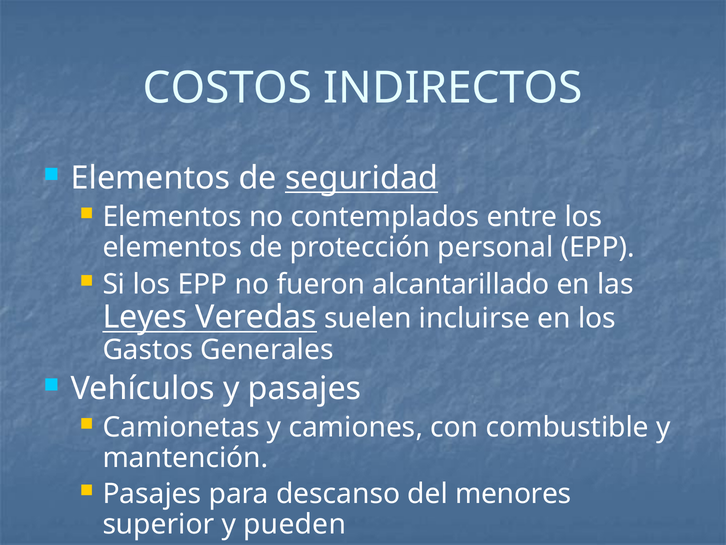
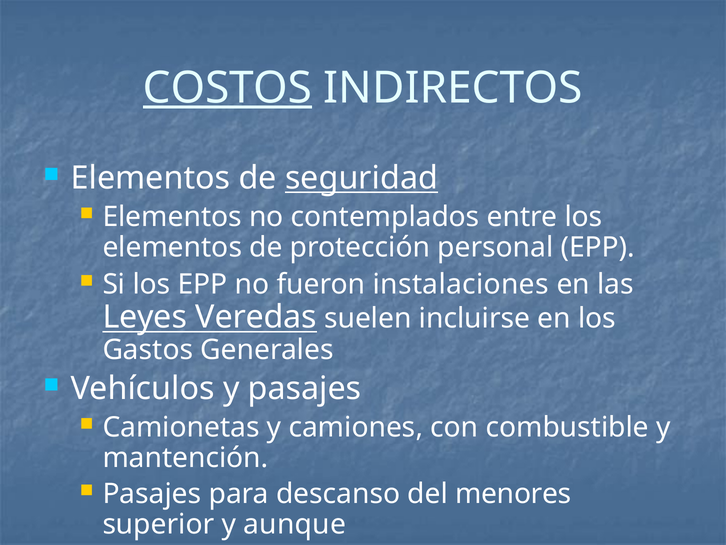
COSTOS underline: none -> present (228, 88)
alcantarillado: alcantarillado -> instalaciones (461, 284)
pueden: pueden -> aunque (295, 524)
